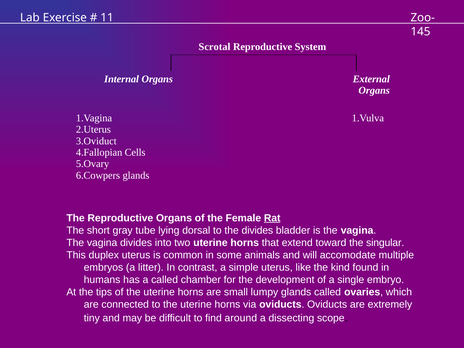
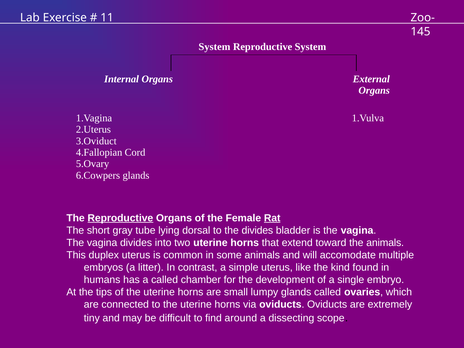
Scrotal: Scrotal -> System (214, 47)
Cells: Cells -> Cord (135, 152)
Reproductive underline: none -> present (120, 218)
the singular: singular -> animals (385, 243)
